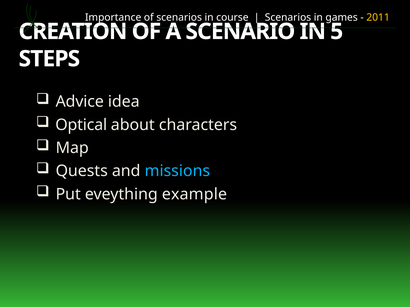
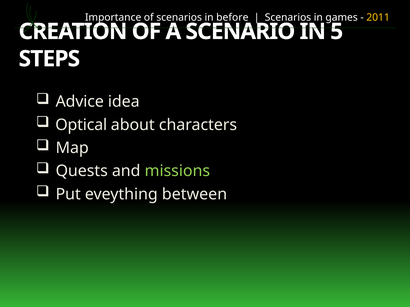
course: course -> before (232, 17)
missions colour: light blue -> light green (177, 171)
example: example -> between (195, 194)
